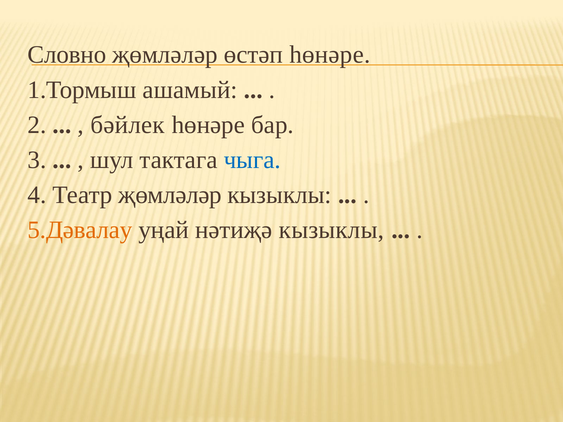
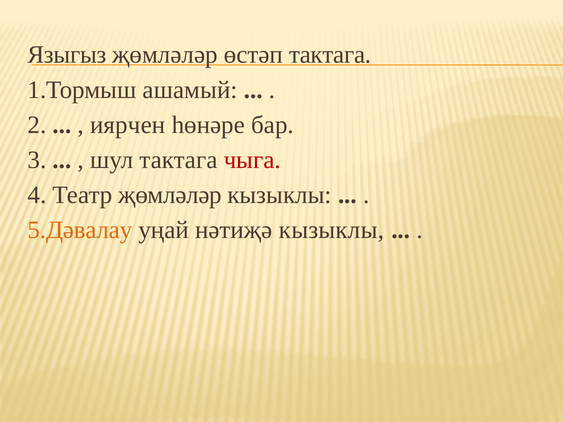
Словно: Словно -> Языгыз (67, 55)
өстәп һөнәре: һөнәре -> тактага (330, 55)
бәйлек: бәйлек -> иярчен (128, 125)
чыга colour: blue -> red (252, 160)
